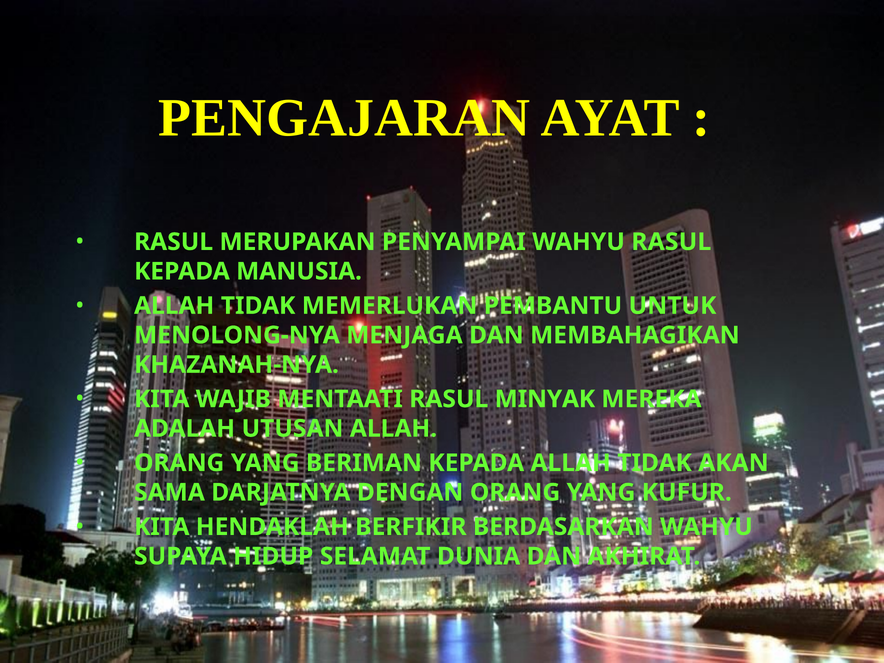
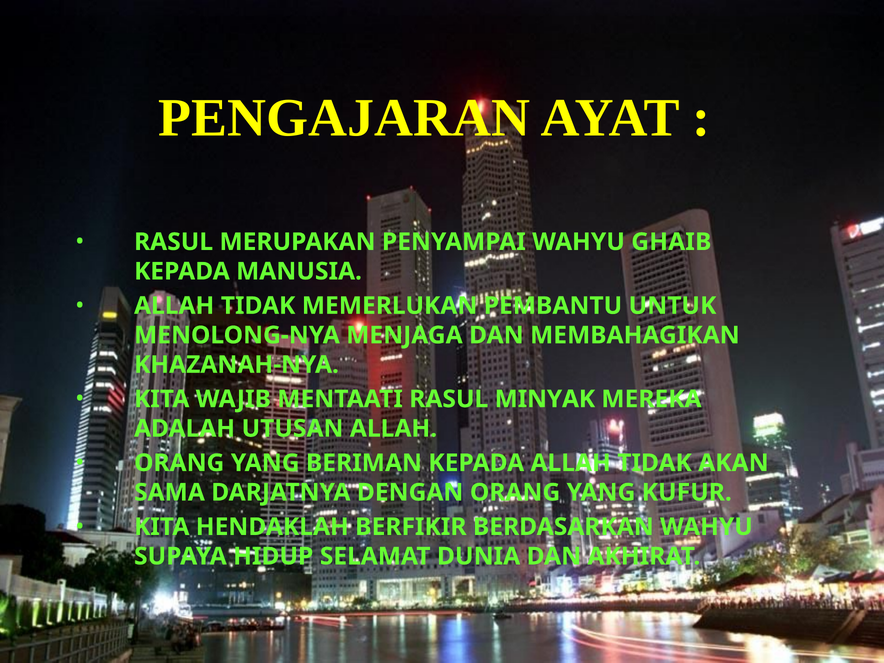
WAHYU RASUL: RASUL -> GHAIB (671, 242)
